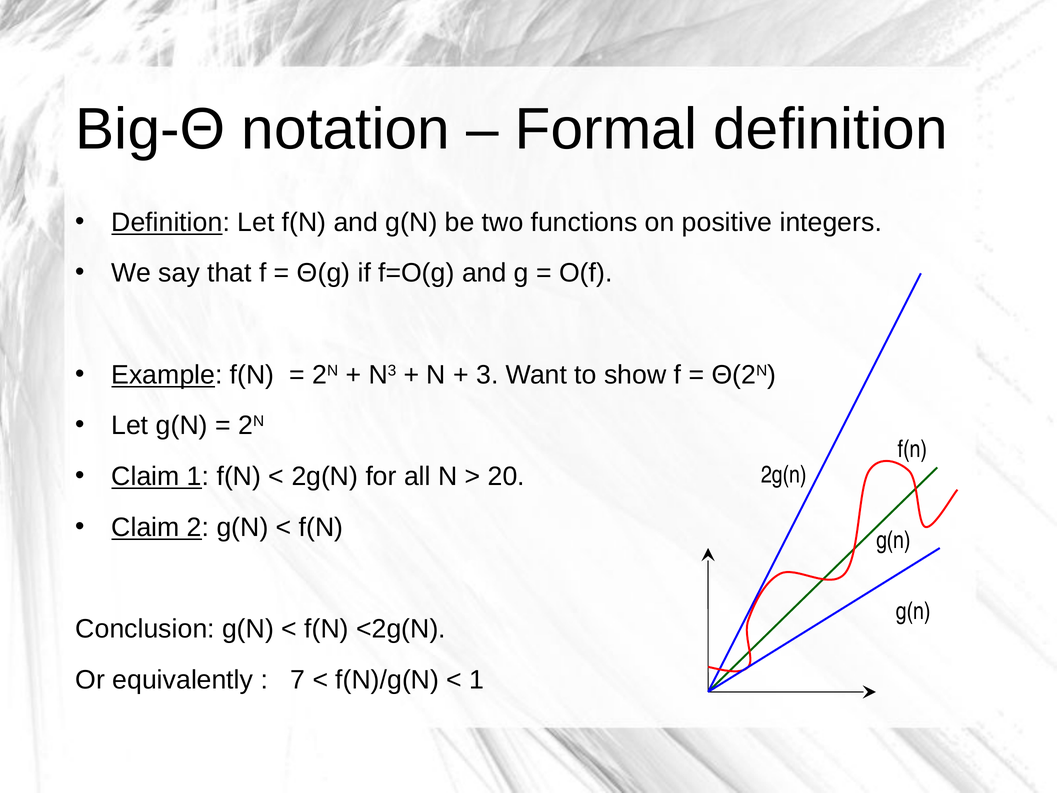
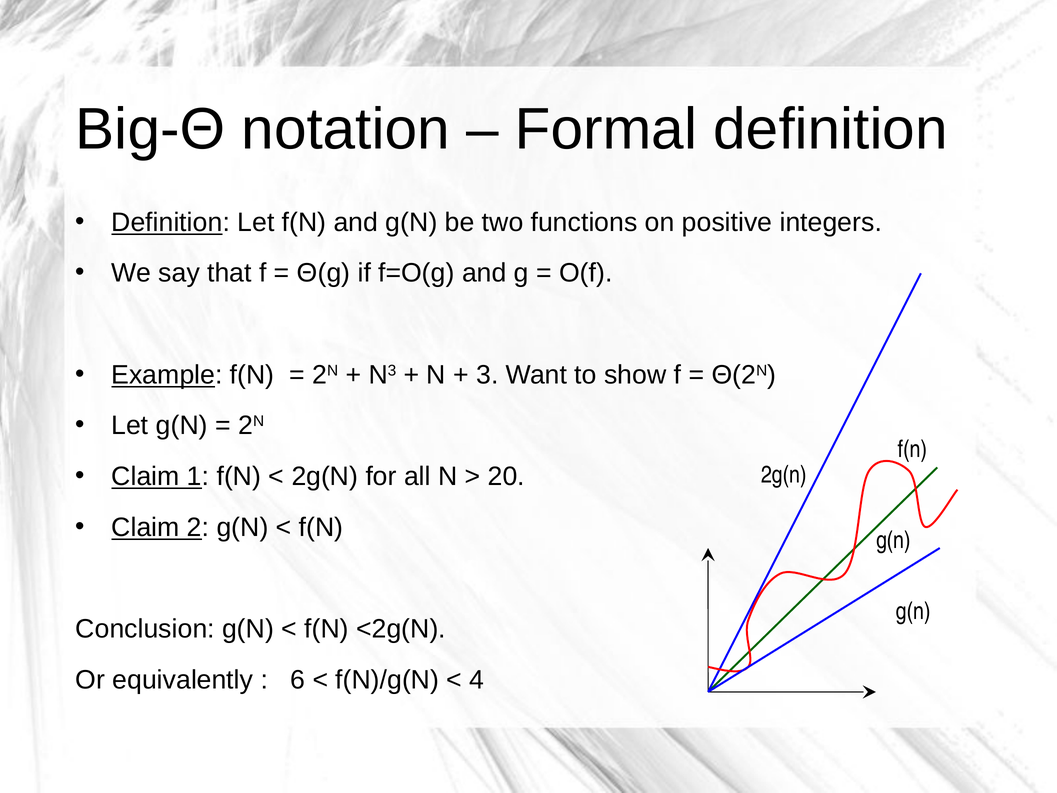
7: 7 -> 6 (298, 679)
1: 1 -> 4 (477, 679)
